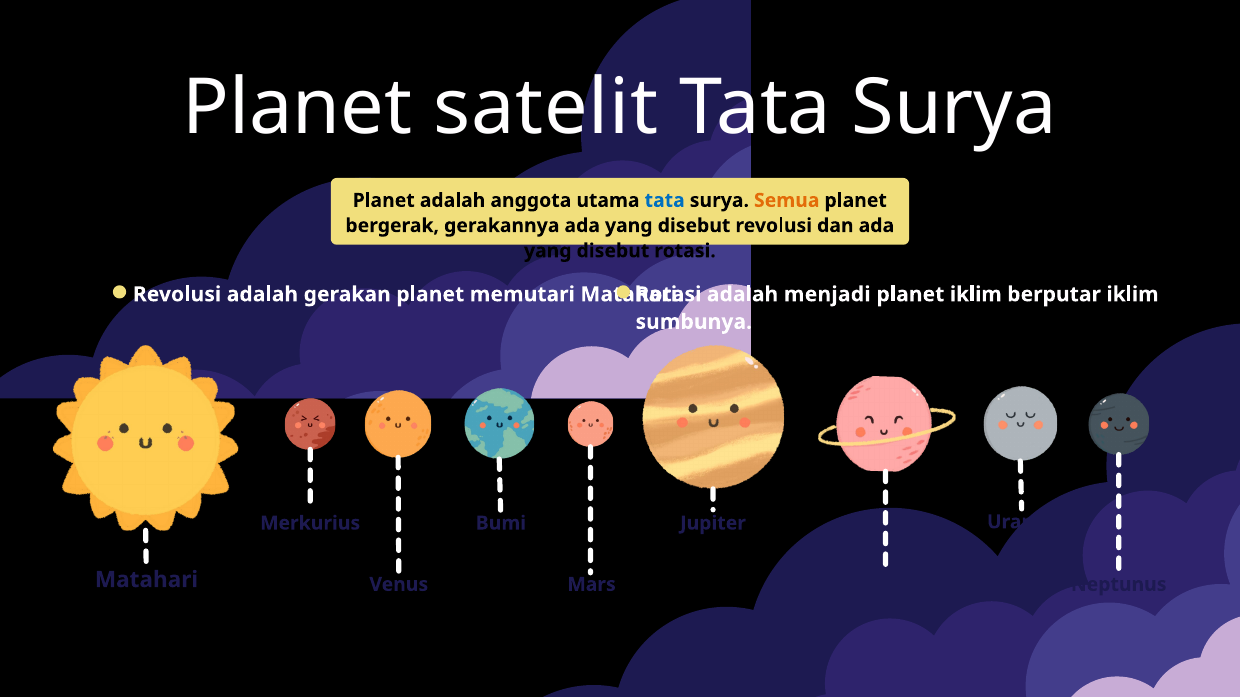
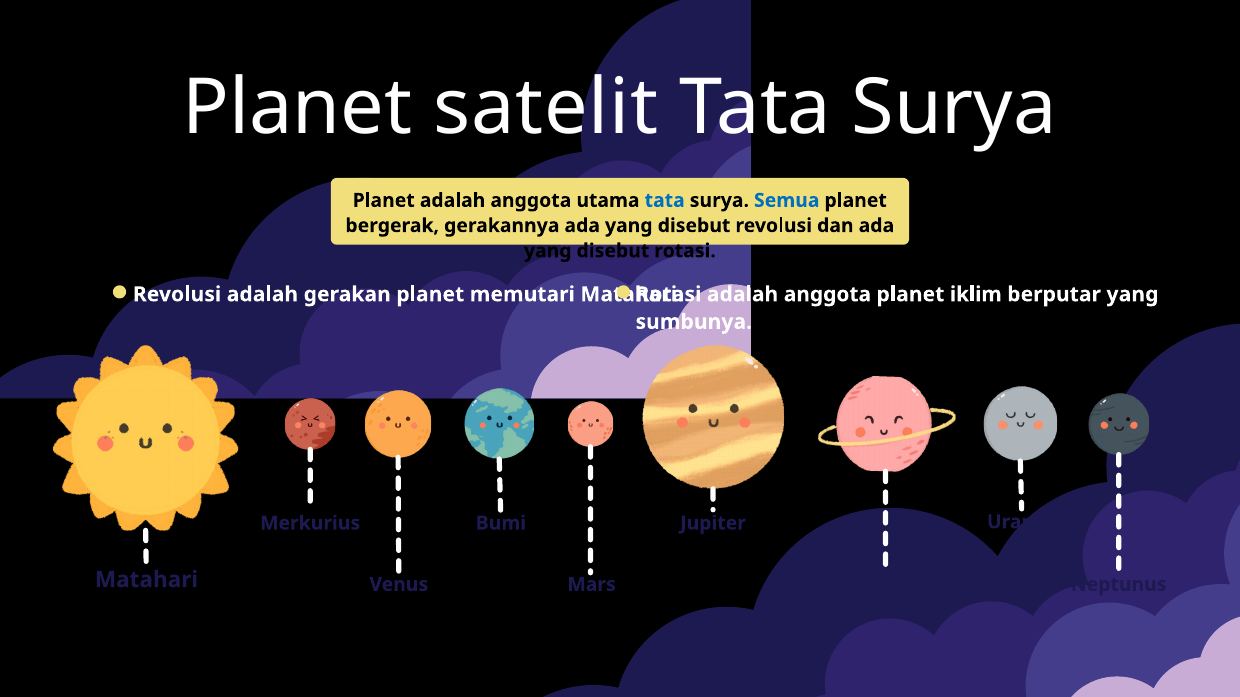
Semua colour: orange -> blue (787, 201)
menjadi: menjadi -> anggota (827, 295)
berputar iklim: iklim -> yang (1132, 295)
